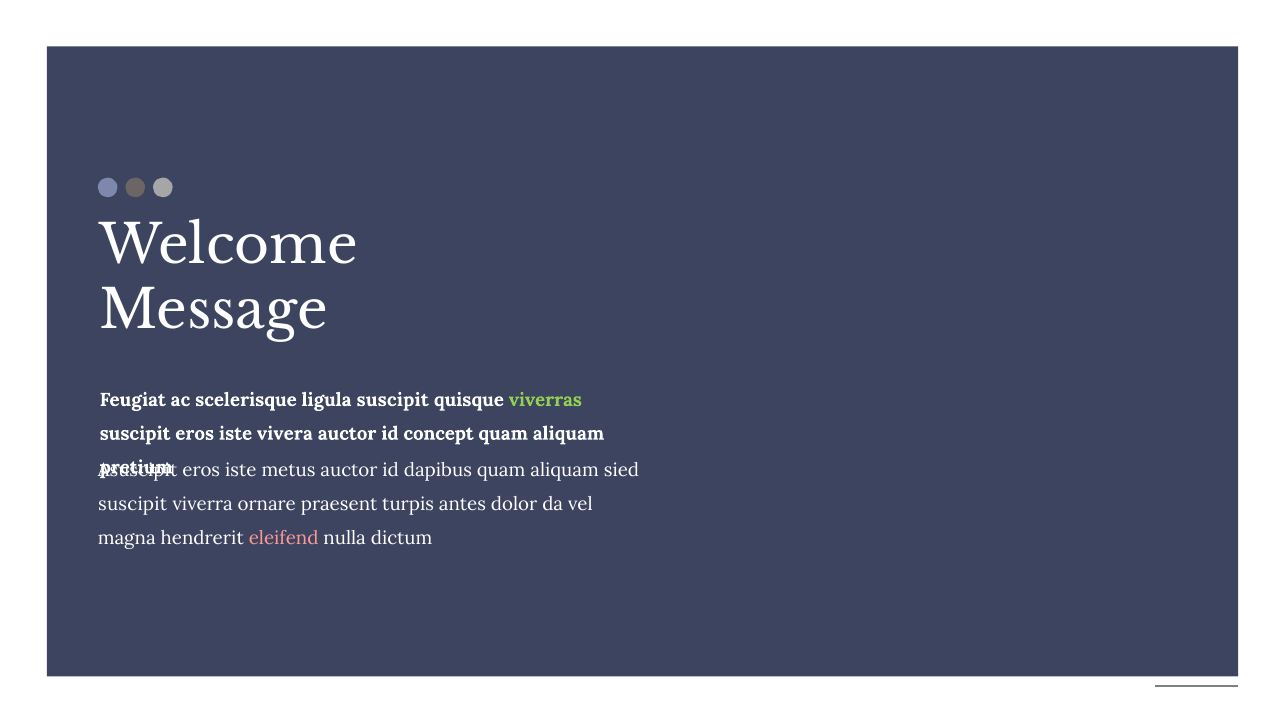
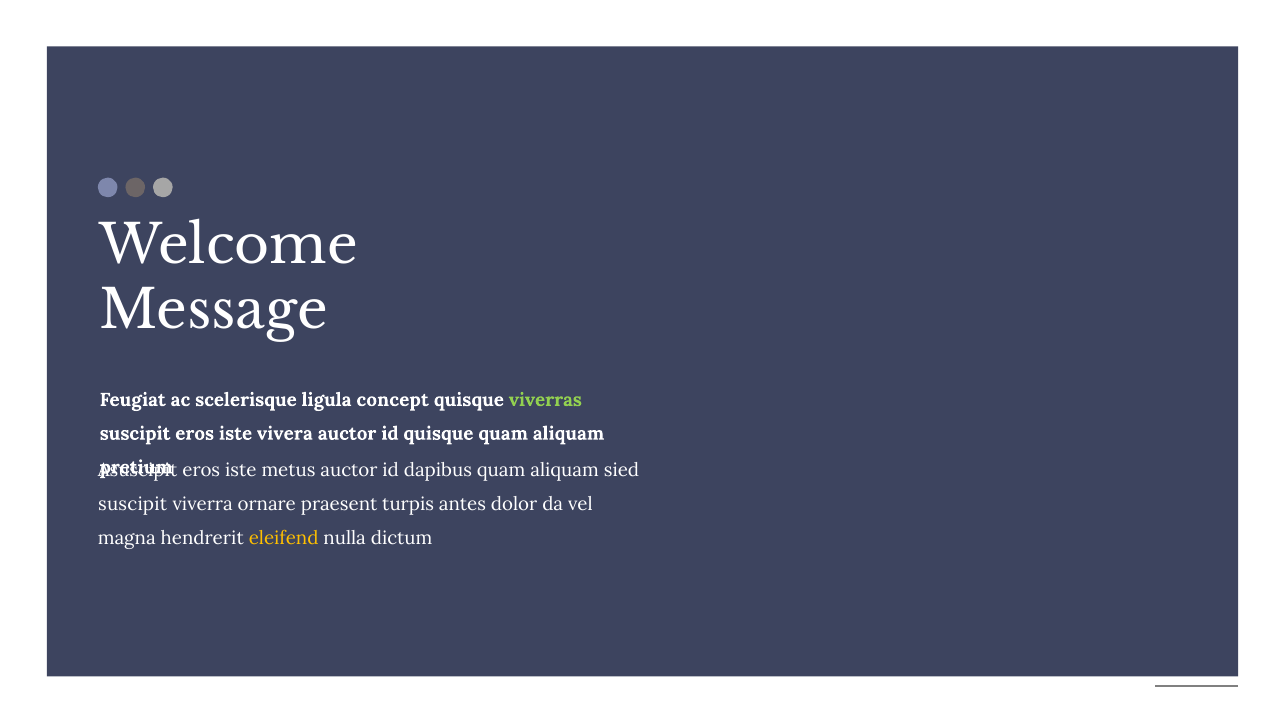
ligula suscipit: suscipit -> concept (393, 400)
id concept: concept -> quisque (438, 433)
eleifend colour: pink -> yellow (284, 538)
